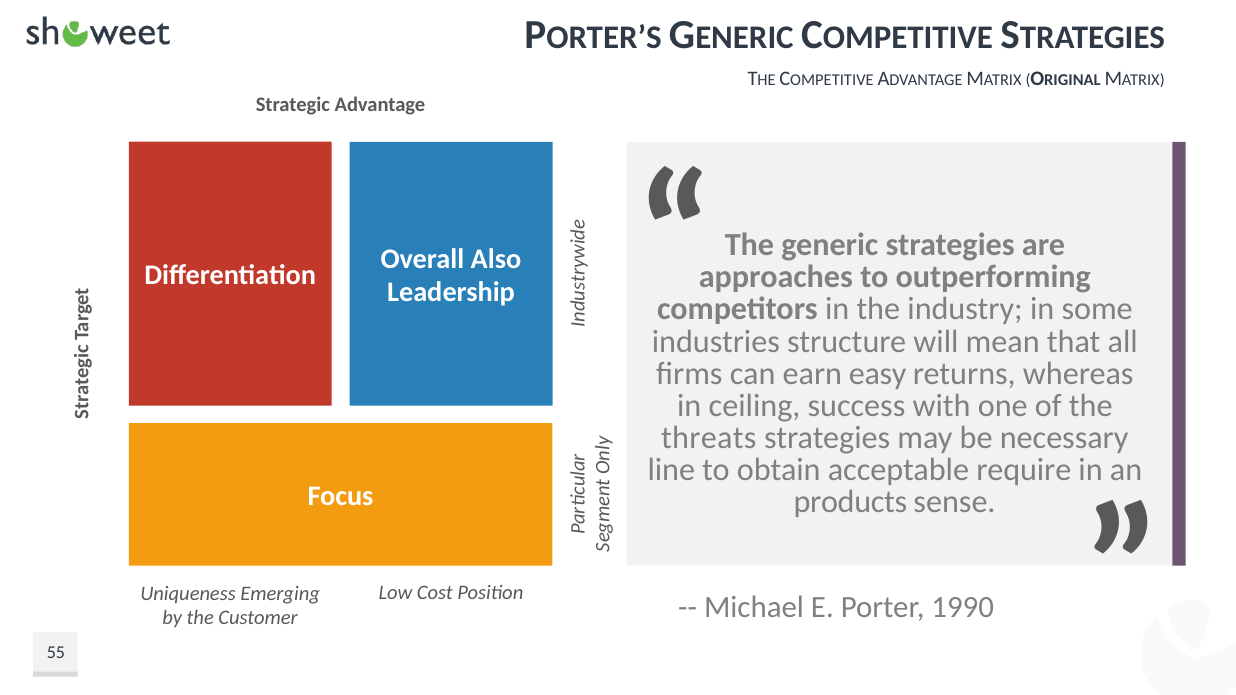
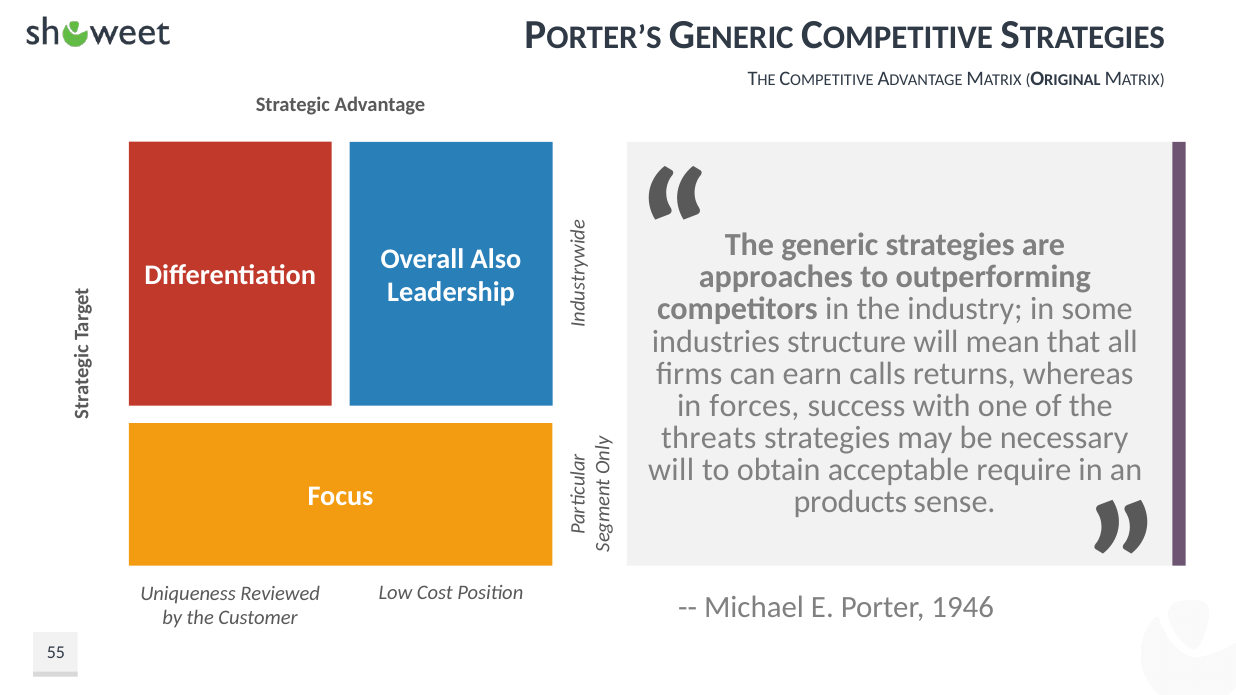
easy: easy -> calls (878, 374)
ceiling: ceiling -> forces (754, 406)
line: line -> will (671, 470)
Emerging: Emerging -> Reviewed (280, 593)
1990: 1990 -> 1946 (963, 608)
